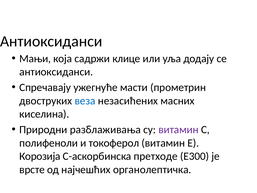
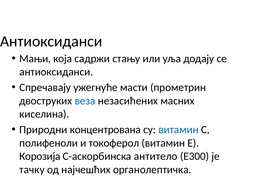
клице: клице -> стању (126, 59)
разблаживања: разблаживања -> концентрована (105, 130)
витамин colour: purple -> blue (179, 130)
претходе: претходе -> антитело (156, 156)
врсте: врсте -> тачку (32, 169)
